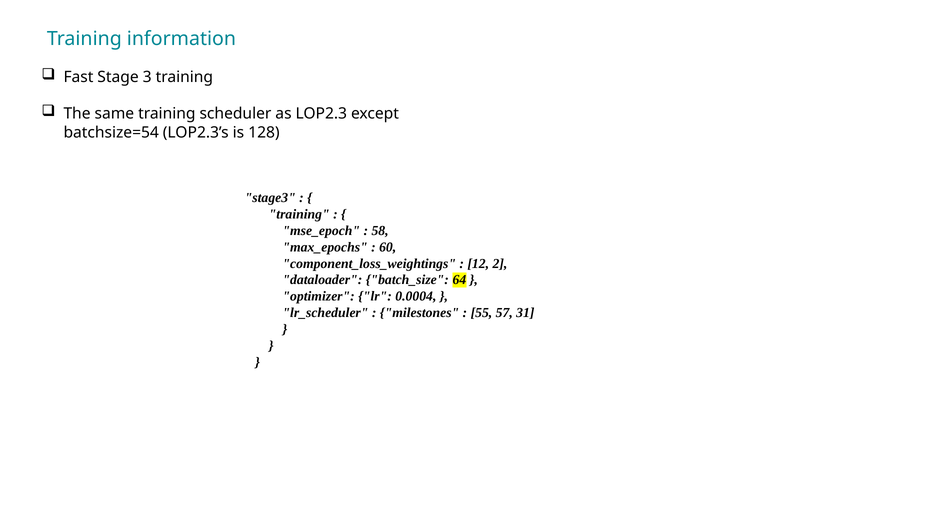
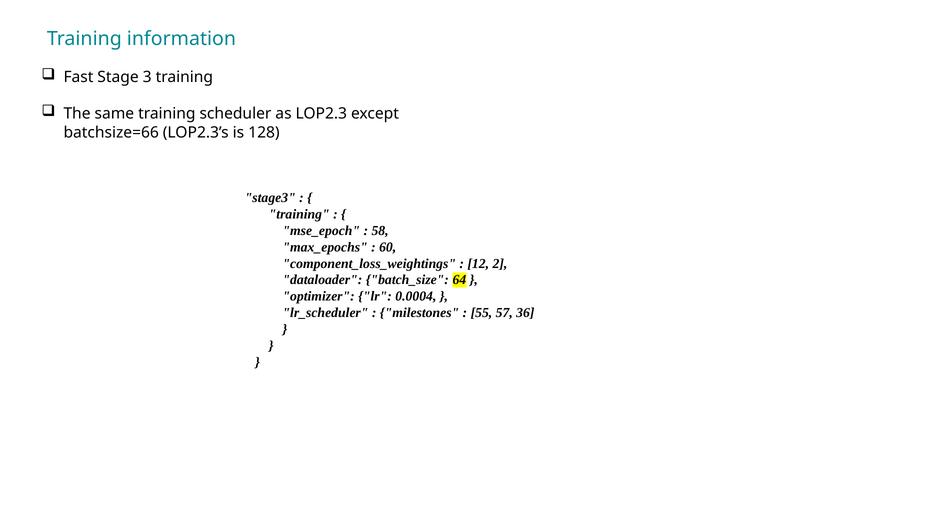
batchsize=54: batchsize=54 -> batchsize=66 (111, 132)
31: 31 -> 36 (525, 313)
